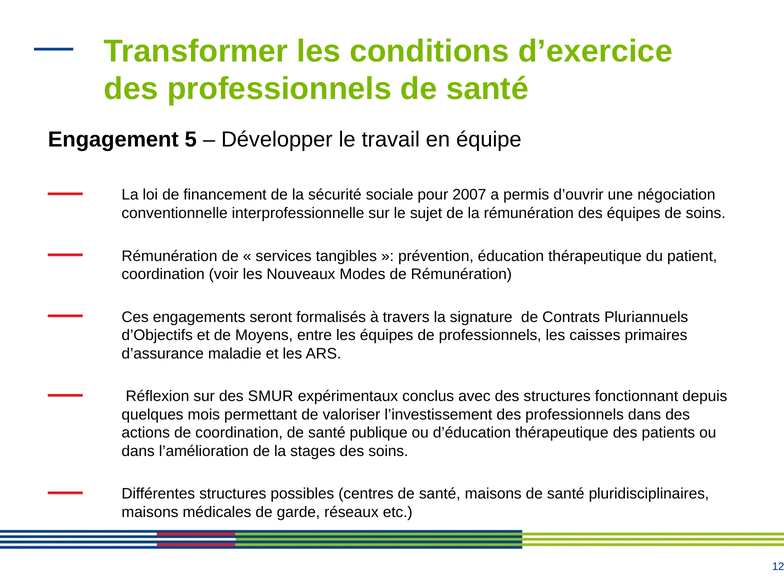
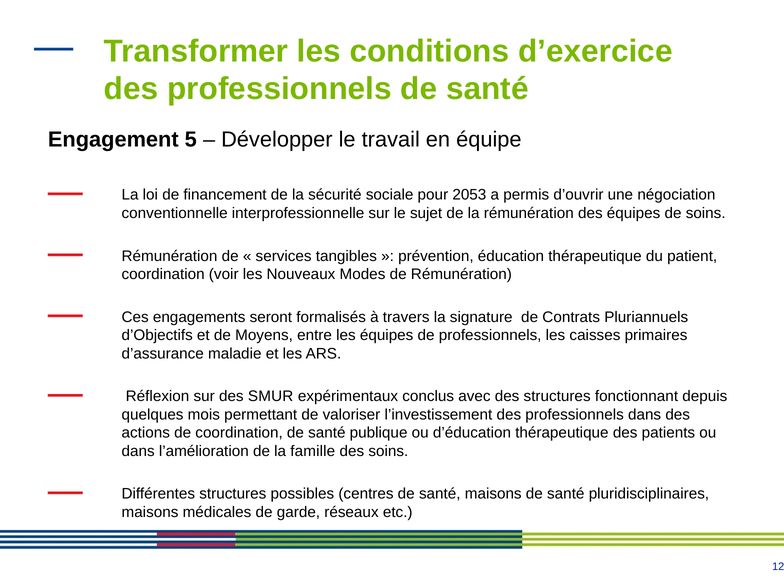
2007: 2007 -> 2053 (469, 195)
stages: stages -> famille (313, 451)
